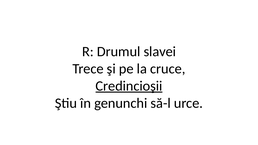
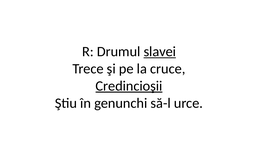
slavei underline: none -> present (160, 52)
